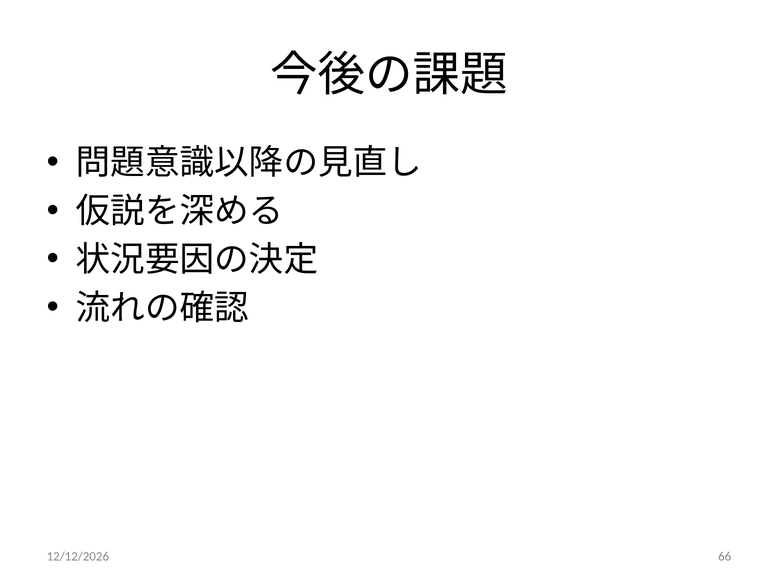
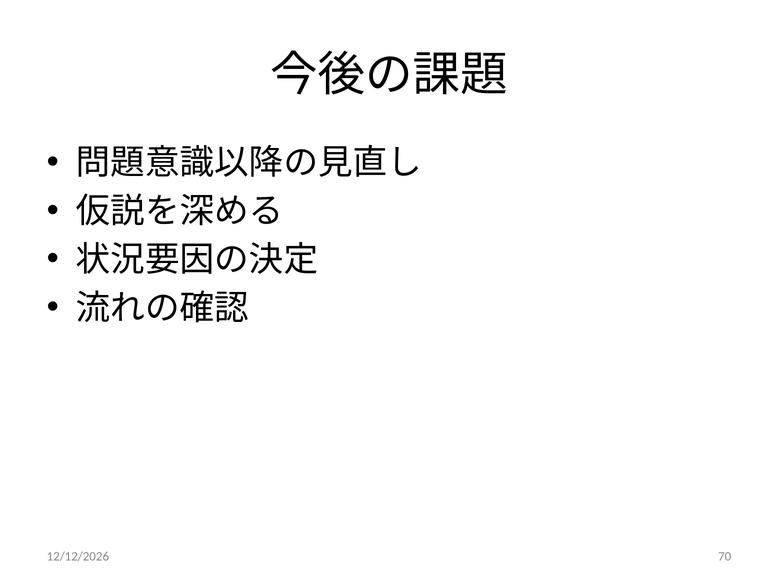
66: 66 -> 70 (725, 557)
